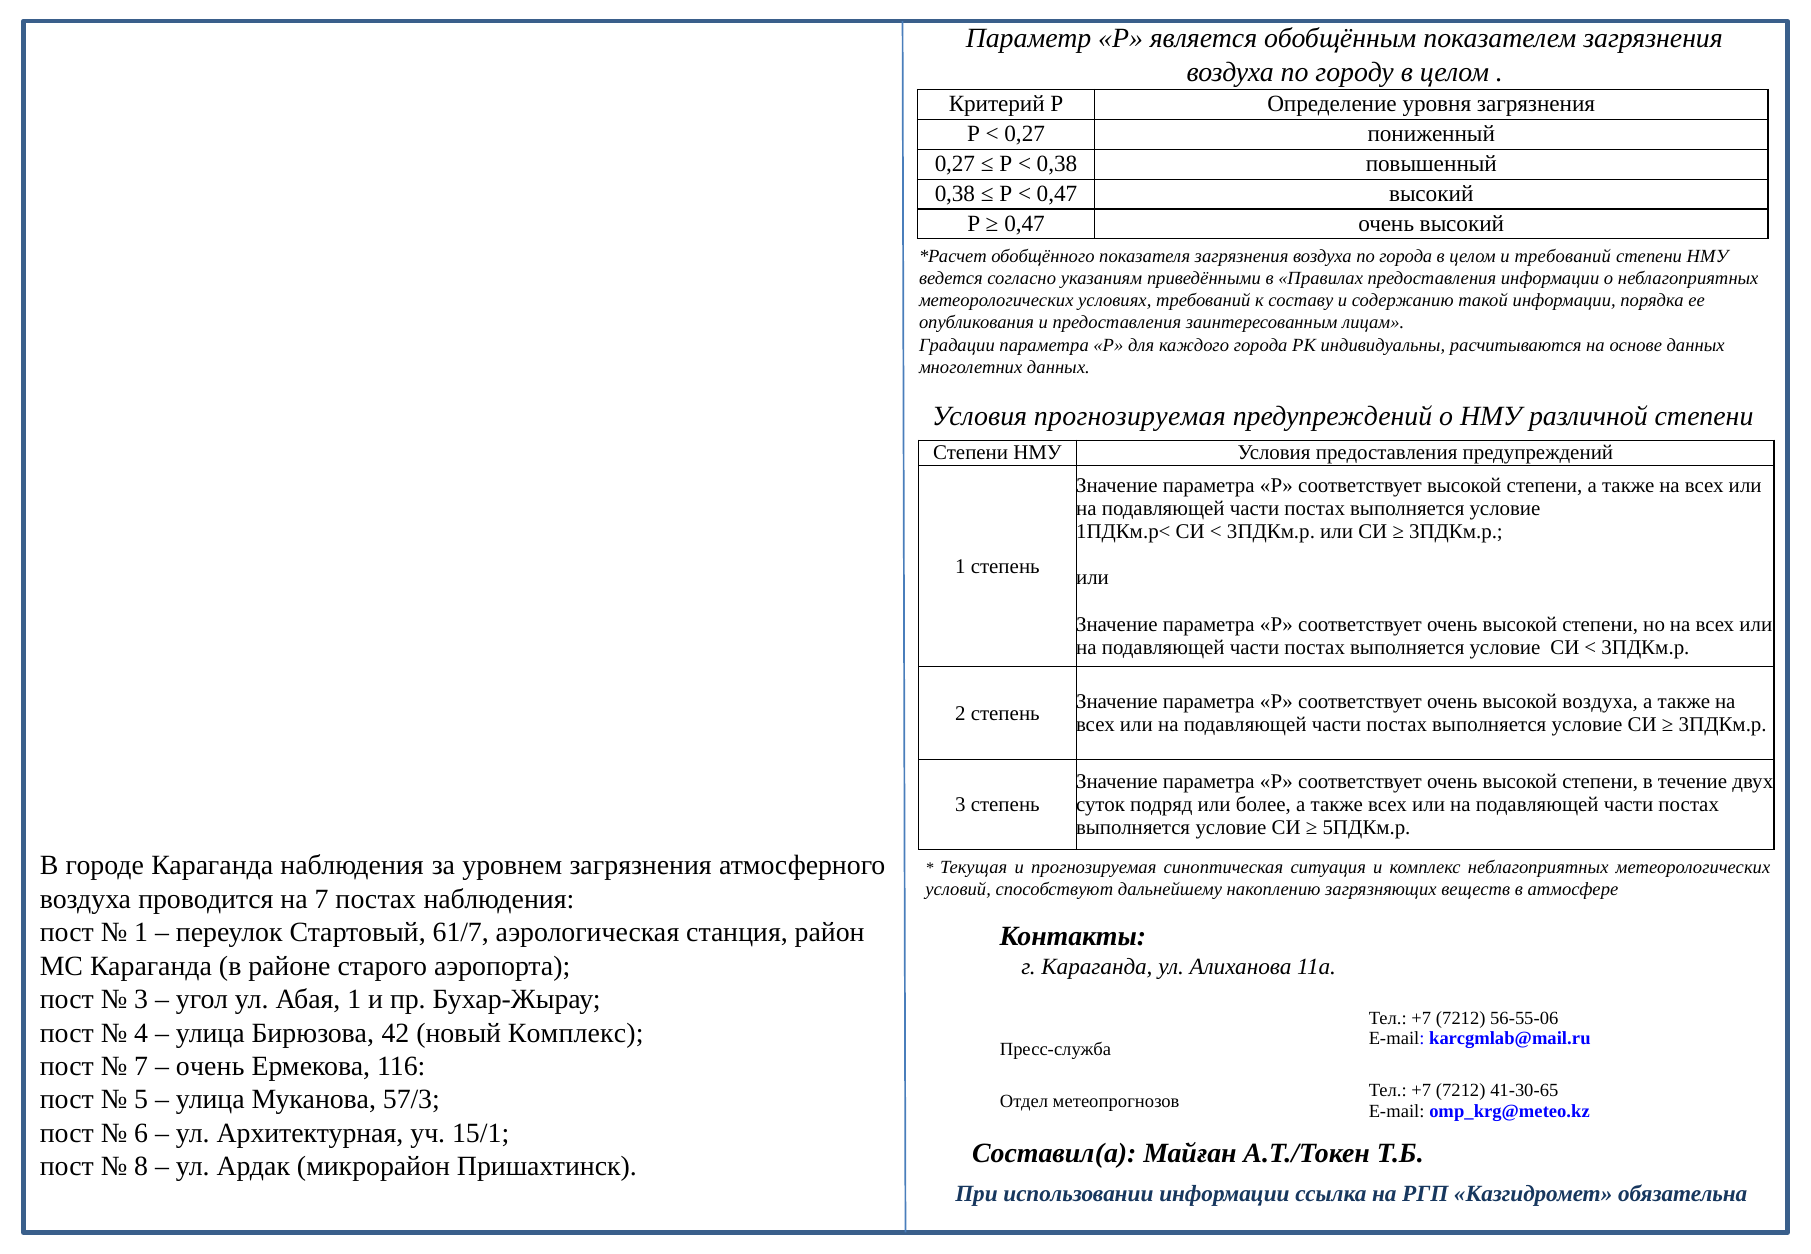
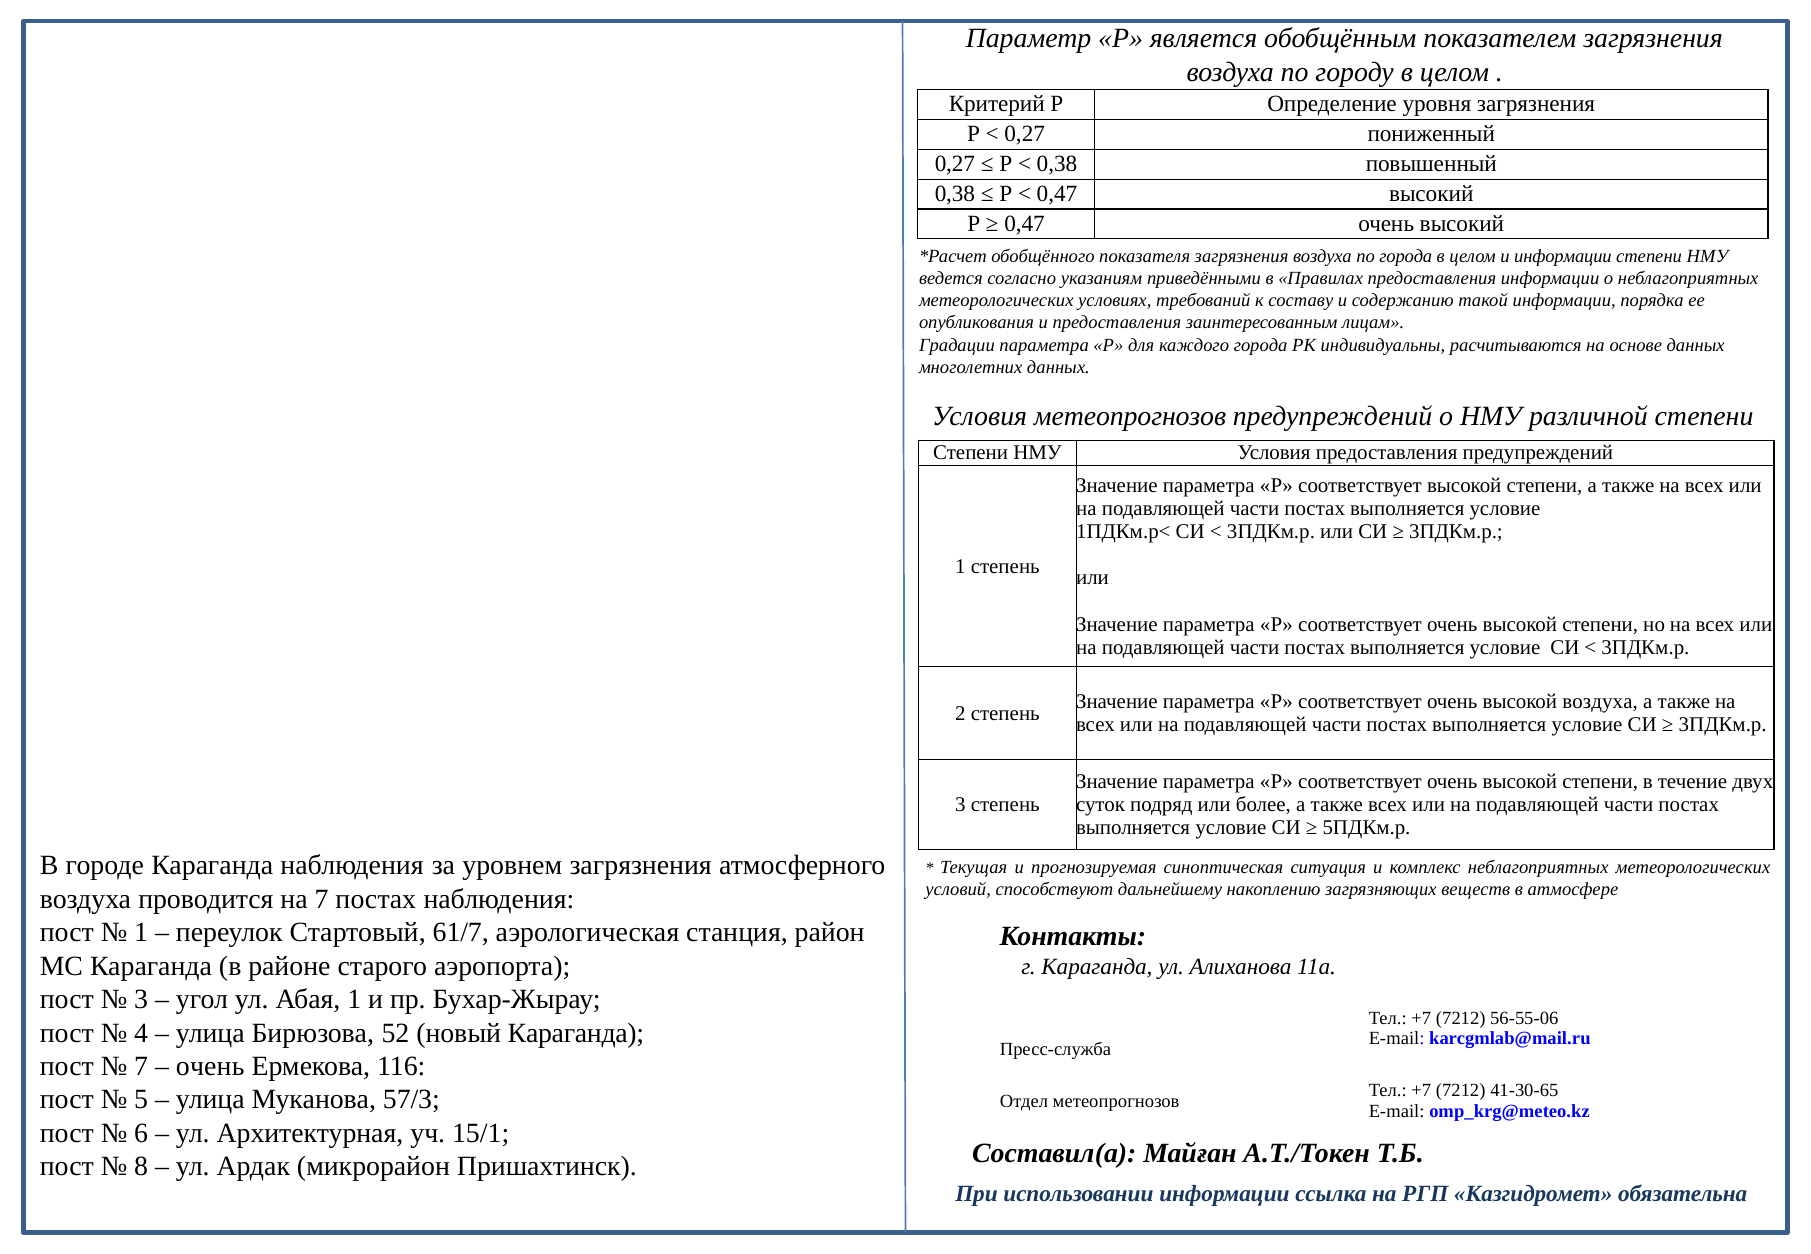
и требований: требований -> информации (1563, 256)
Условия прогнозируемая: прогнозируемая -> метеопрогнозов (1130, 417)
42: 42 -> 52 (395, 1033)
новый Комплекс: Комплекс -> Караганда (576, 1033)
